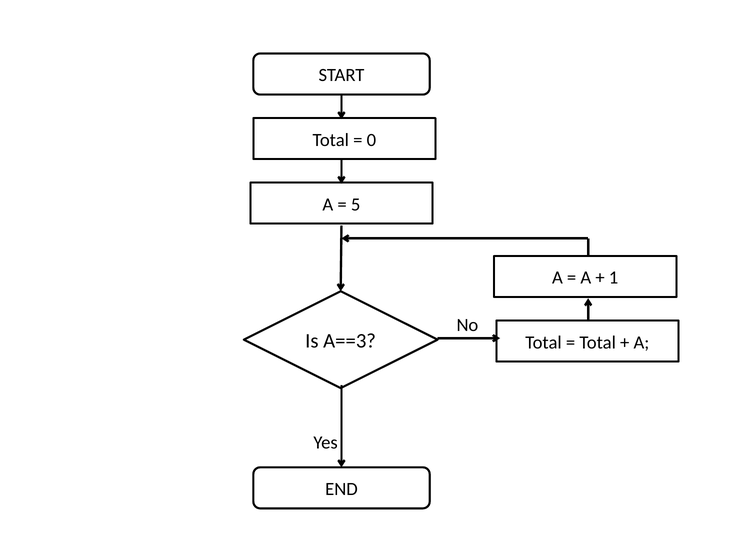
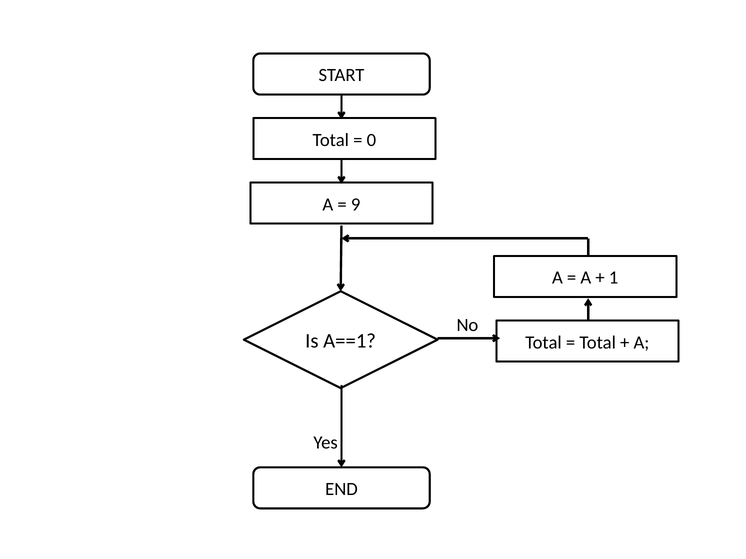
5: 5 -> 9 (356, 205)
A==3: A==3 -> A==1 (350, 341)
